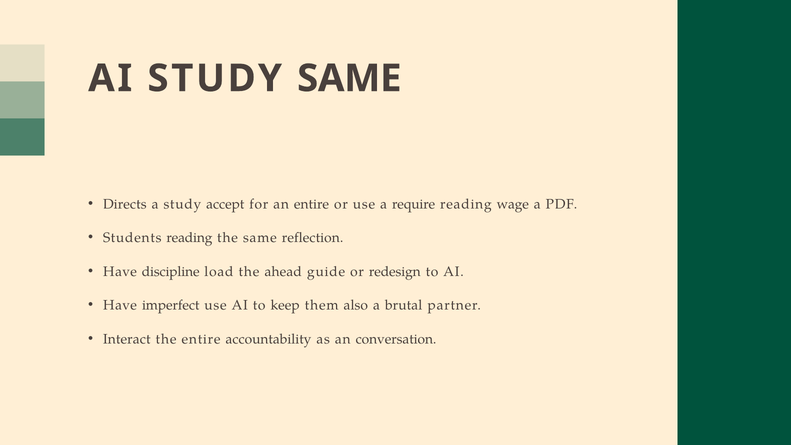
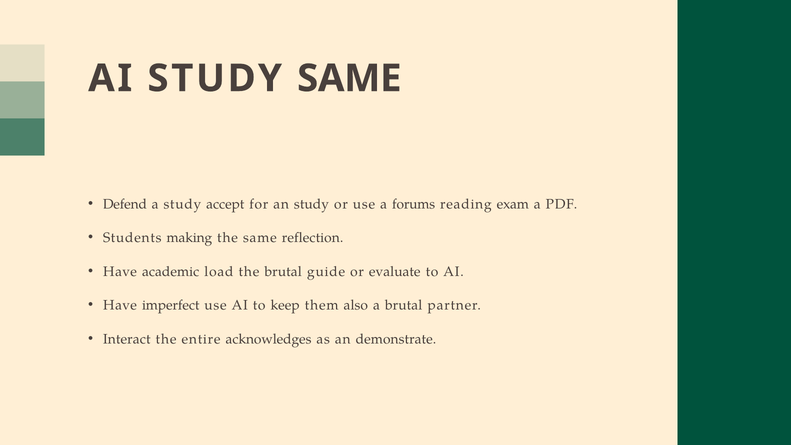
Directs: Directs -> Defend (125, 204)
an entire: entire -> study (311, 204)
require: require -> forums (414, 204)
wage: wage -> exam (513, 204)
Students reading: reading -> making (189, 238)
discipline: discipline -> academic (171, 272)
the ahead: ahead -> brutal (283, 272)
redesign: redesign -> evaluate (395, 272)
accountability: accountability -> acknowledges (269, 339)
conversation: conversation -> demonstrate (396, 339)
